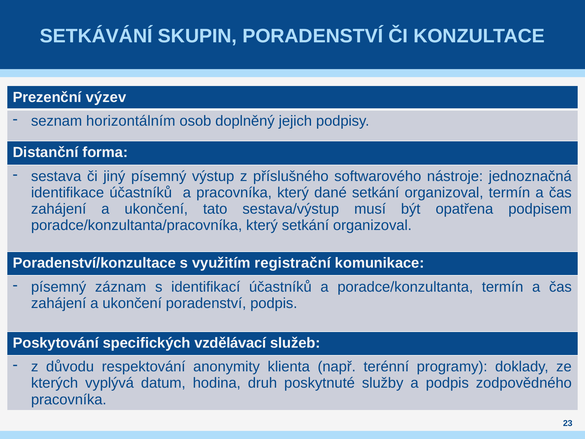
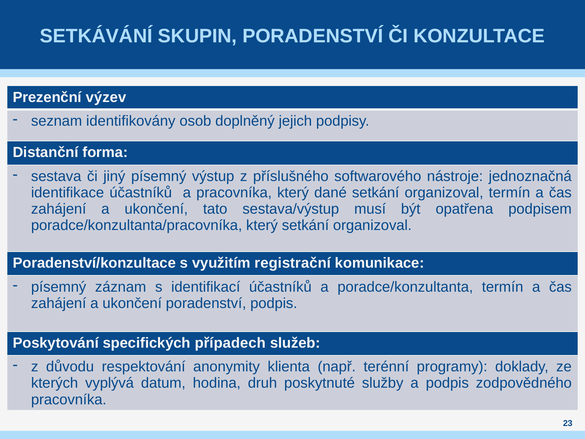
horizontálním: horizontálním -> identifikovány (131, 121)
vzdělávací: vzdělávací -> případech (230, 343)
